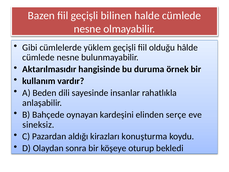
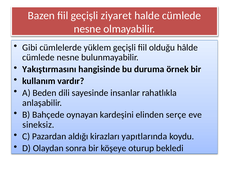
bilinen: bilinen -> ziyaret (116, 15)
Aktarılmasıdır: Aktarılmasıdır -> Yakıştırmasını (49, 69)
konuşturma: konuşturma -> yapıtlarında (144, 136)
